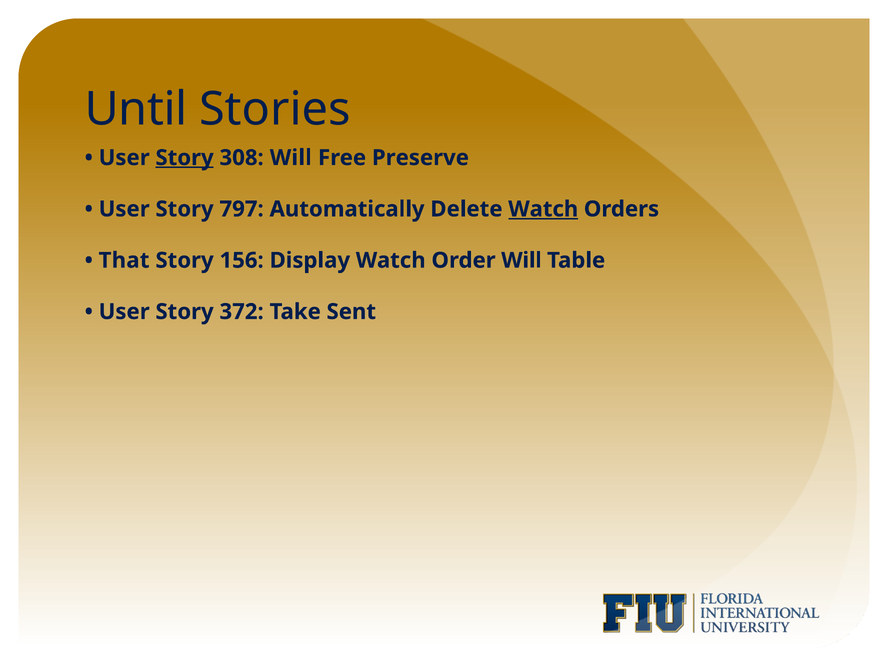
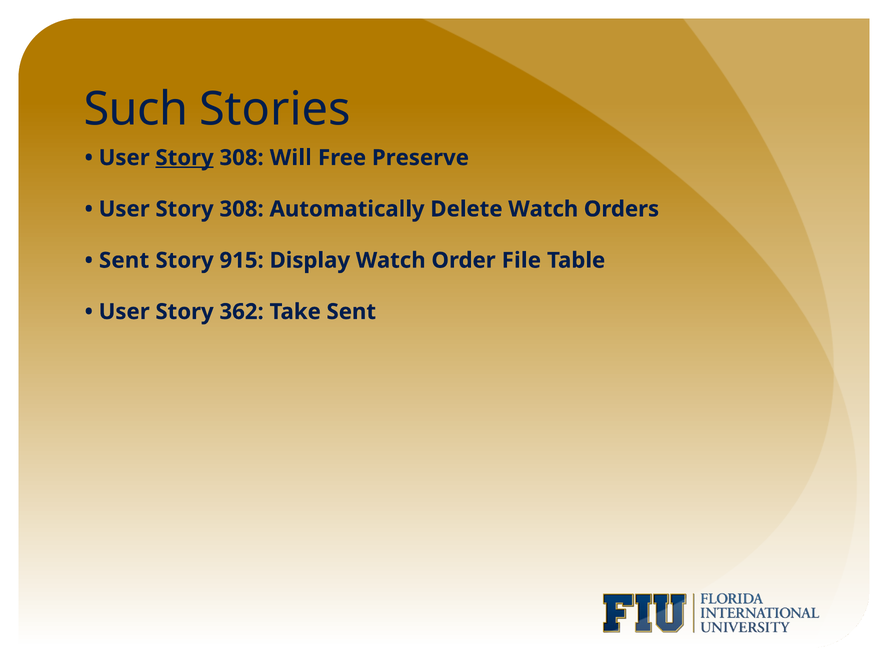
Until: Until -> Such (136, 109)
797: 797 -> 308 (242, 209)
Watch underline: present -> none (543, 209)
That: That -> Sent (124, 260)
156: 156 -> 915 (242, 260)
Order Will: Will -> File (521, 260)
372: 372 -> 362 (242, 312)
